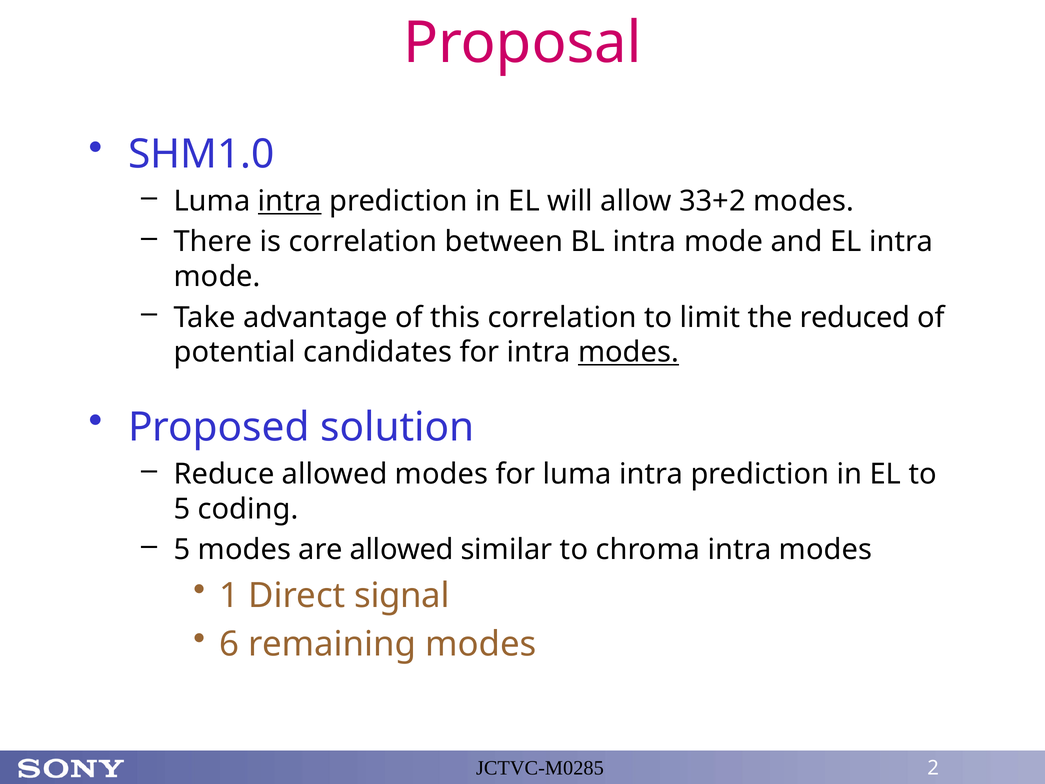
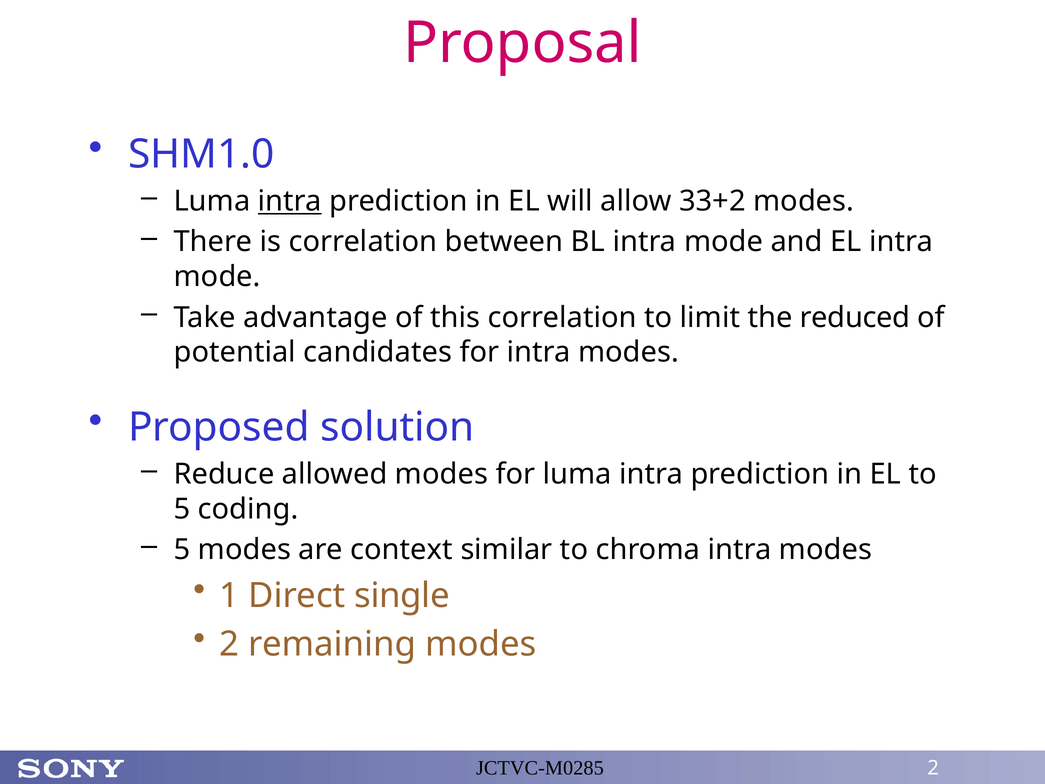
modes underline: present -> none (628, 352)
are allowed: allowed -> context (402, 550)
signal: signal -> single (402, 595)
6: 6 -> 2 (229, 644)
